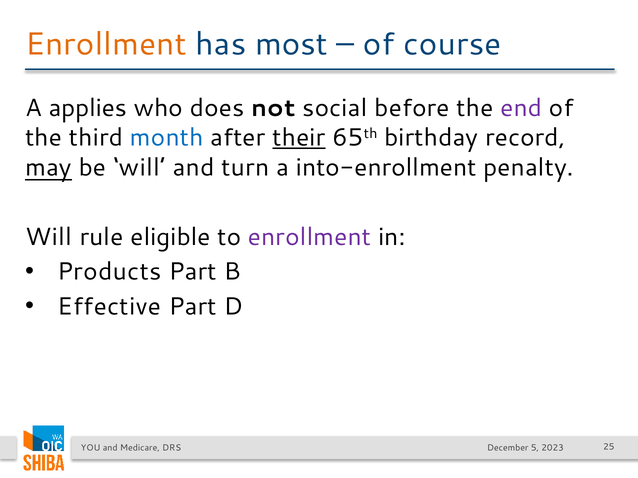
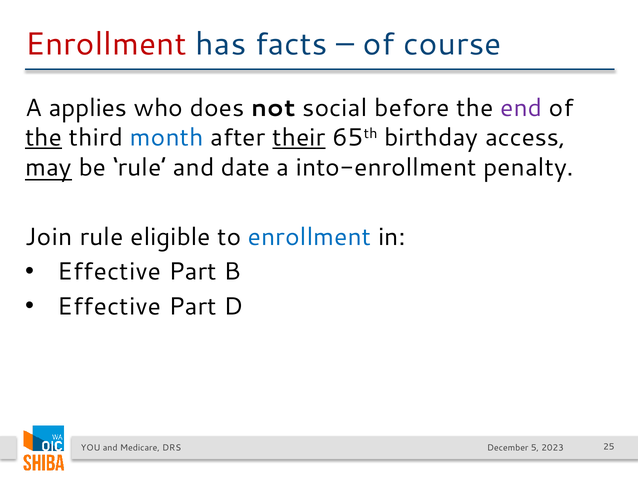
Enrollment colour: orange -> red (106, 44)
most: most -> facts (291, 44)
the underline: none -> present (44, 138)
record: record -> access (525, 138)
be will: will -> rule (140, 168)
turn: turn -> date (246, 168)
Will: Will -> Join (49, 237)
enrollment colour: purple -> blue (310, 237)
Products: Products -> Effective (109, 272)
